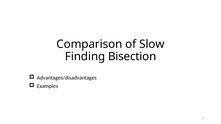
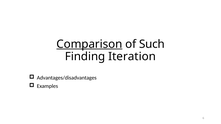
Comparison underline: none -> present (89, 44)
Slow: Slow -> Such (152, 44)
Bisection: Bisection -> Iteration (132, 57)
